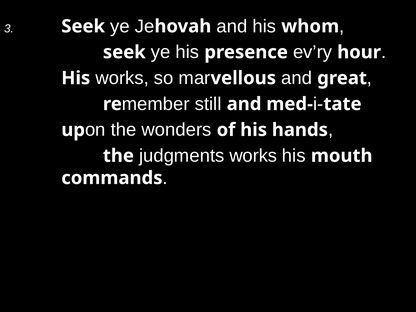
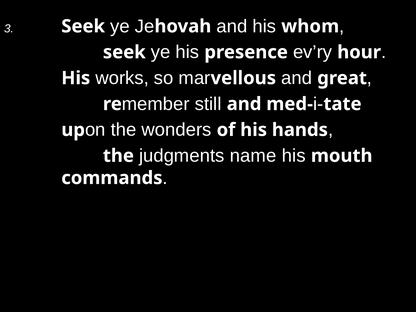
judgments works: works -> name (253, 156)
